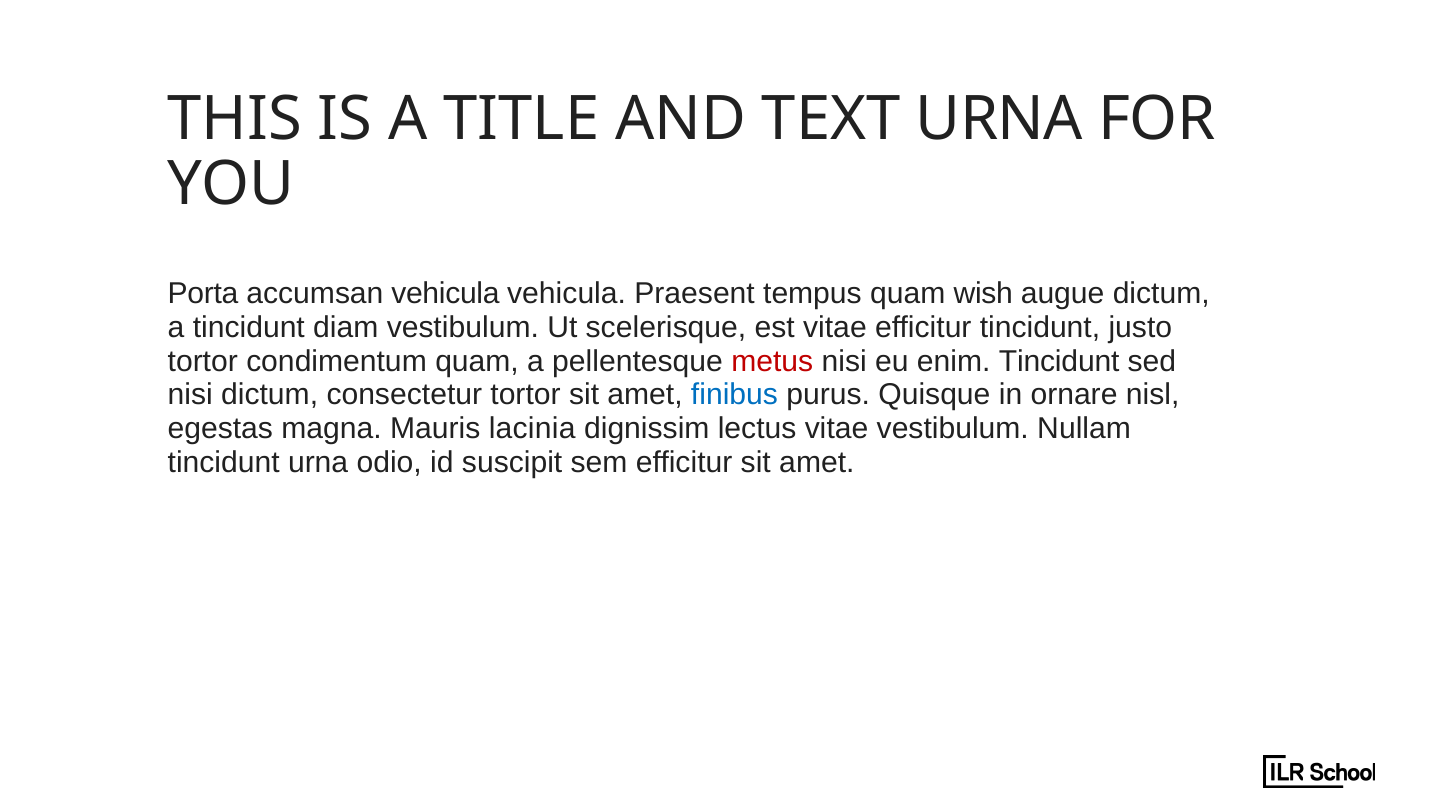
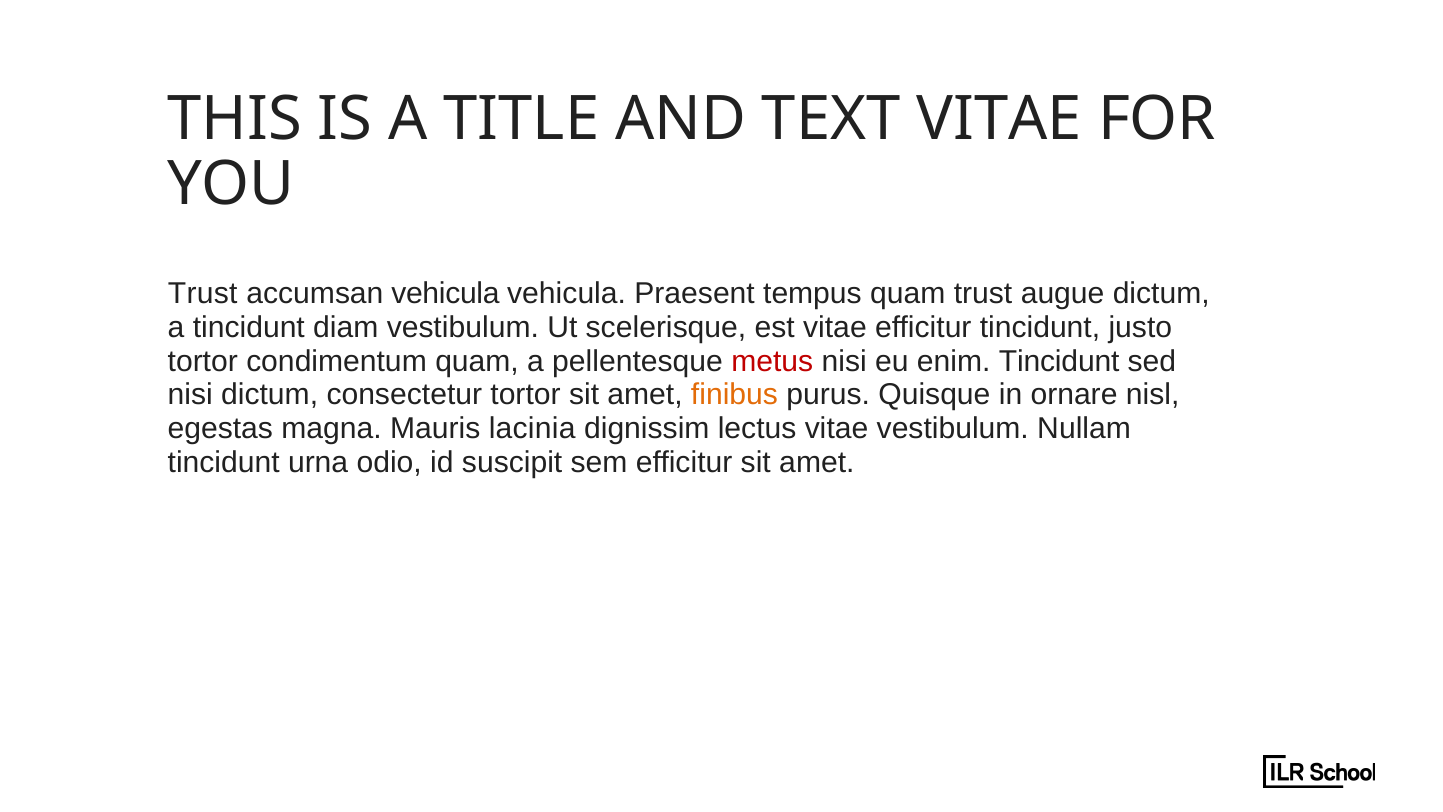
TEXT URNA: URNA -> VITAE (999, 119)
Porta: Porta -> Trust (203, 293)
quam wish: wish -> trust (983, 293)
finibus colour: blue -> orange (735, 395)
